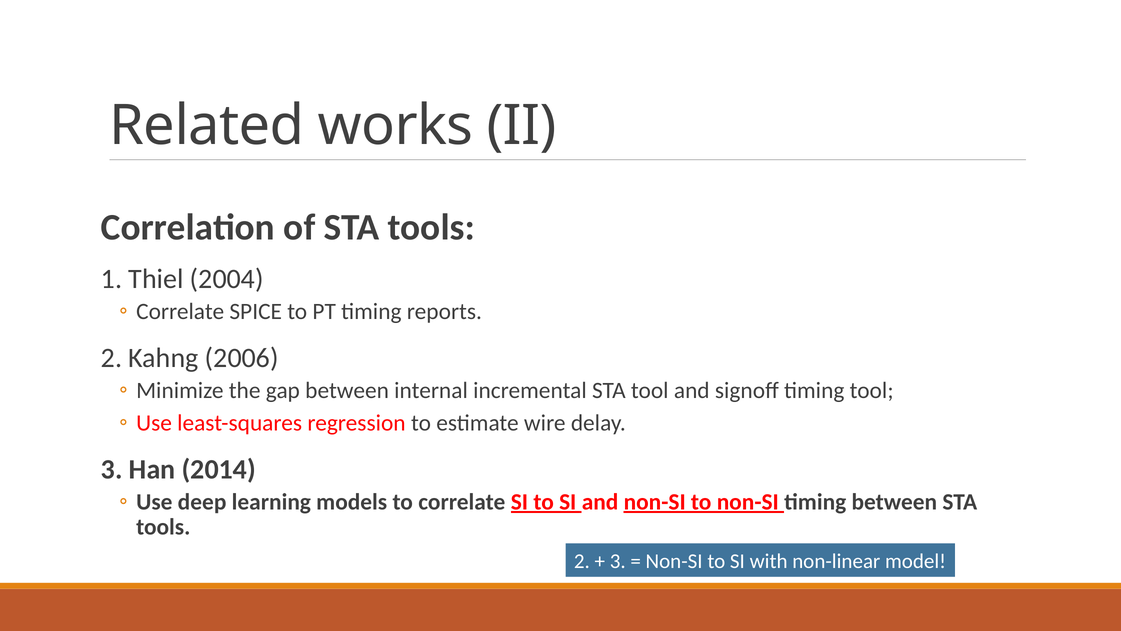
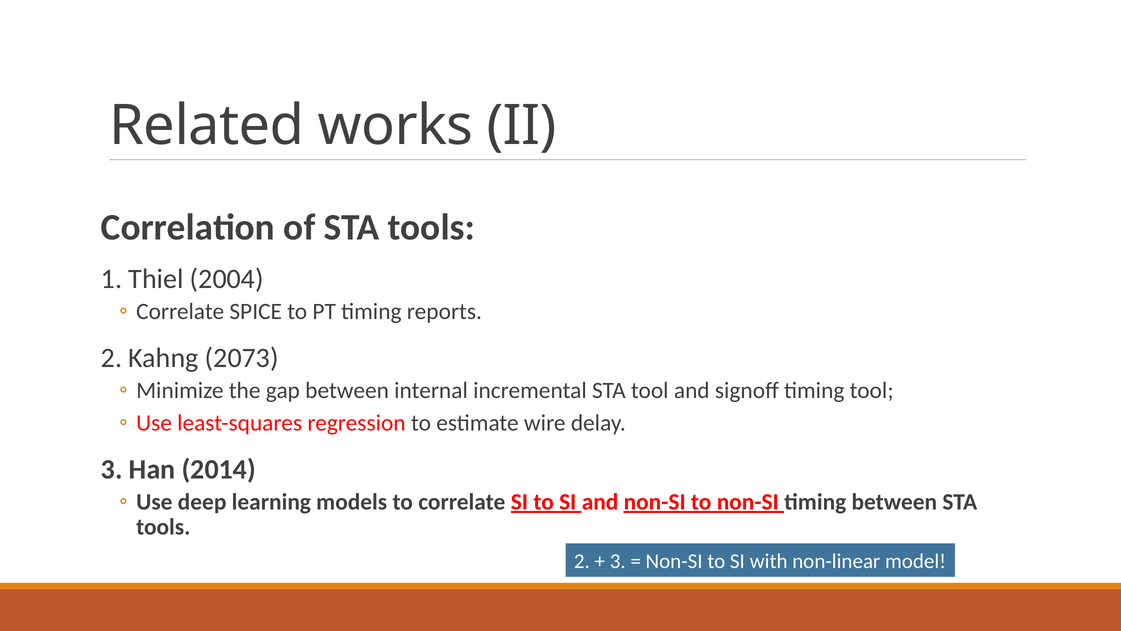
2006: 2006 -> 2073 (242, 358)
